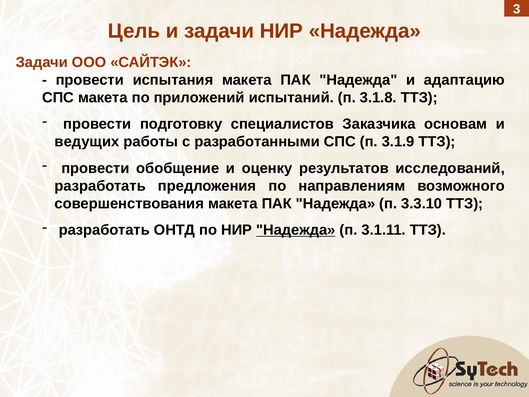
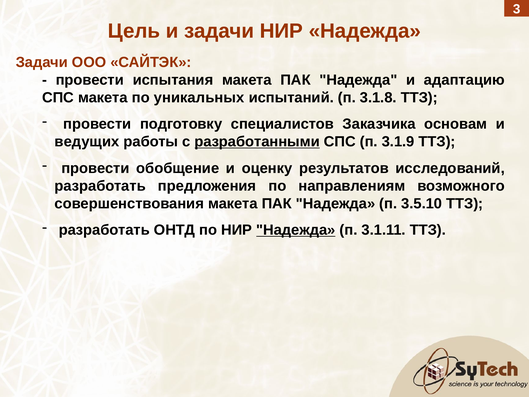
приложений: приложений -> уникальных (199, 98)
разработанными underline: none -> present (257, 142)
3.3.10: 3.3.10 -> 3.5.10 (422, 203)
